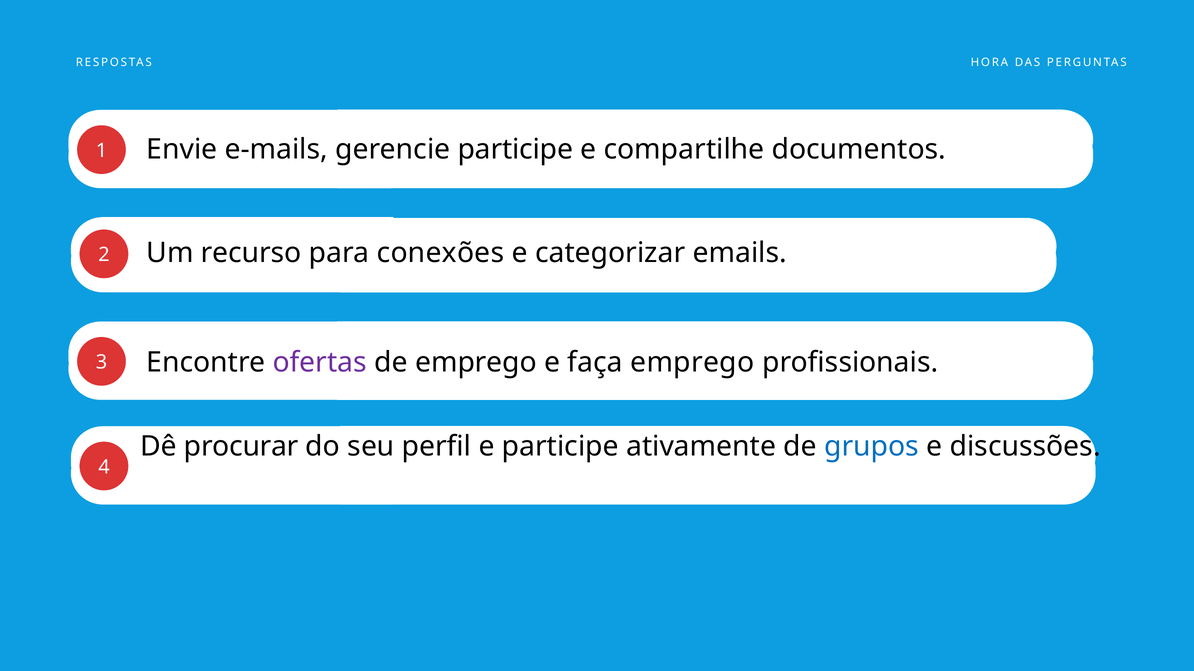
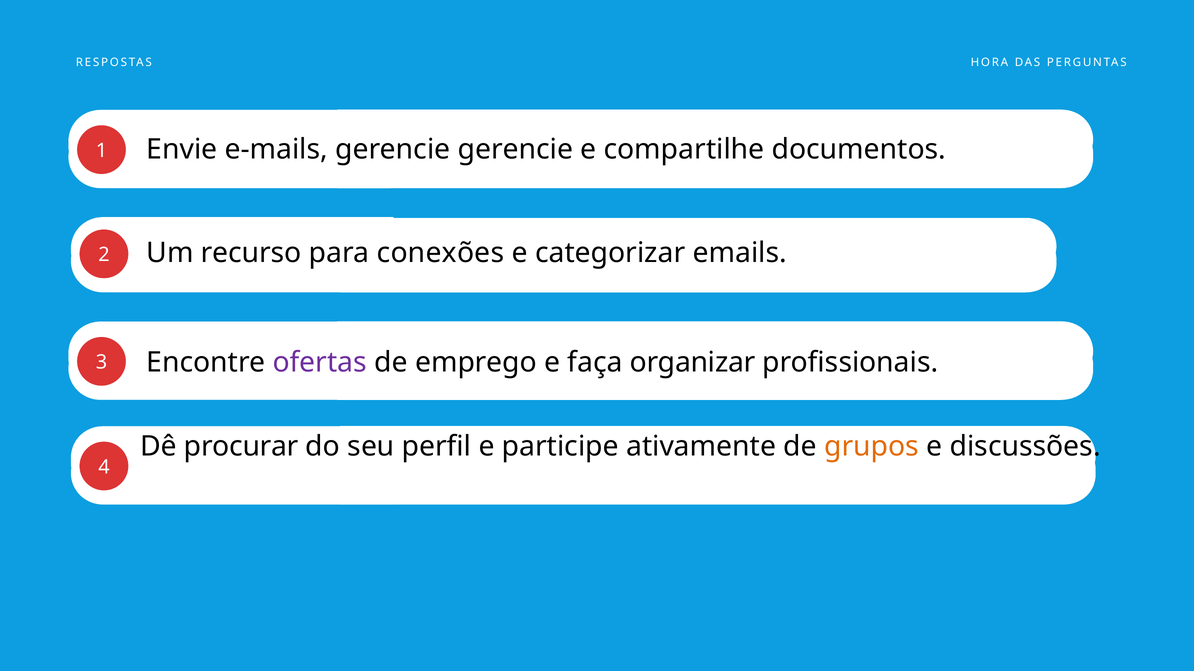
gerencie participe: participe -> gerencie (515, 149)
faça emprego: emprego -> organizar (693, 363)
grupos colour: blue -> orange (872, 447)
